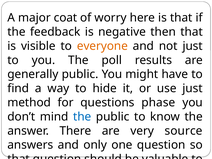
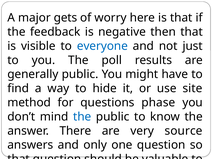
coat: coat -> gets (65, 18)
everyone colour: orange -> blue (102, 46)
use just: just -> site (192, 88)
